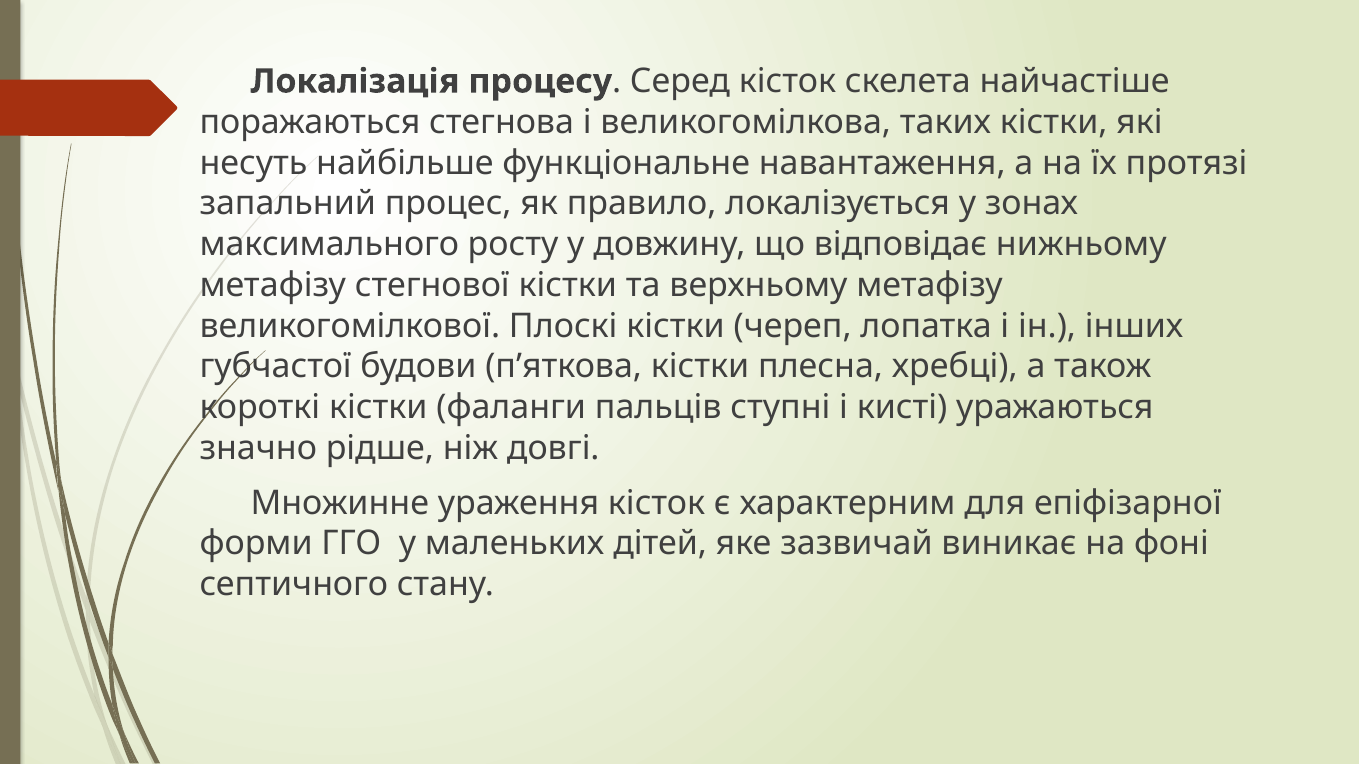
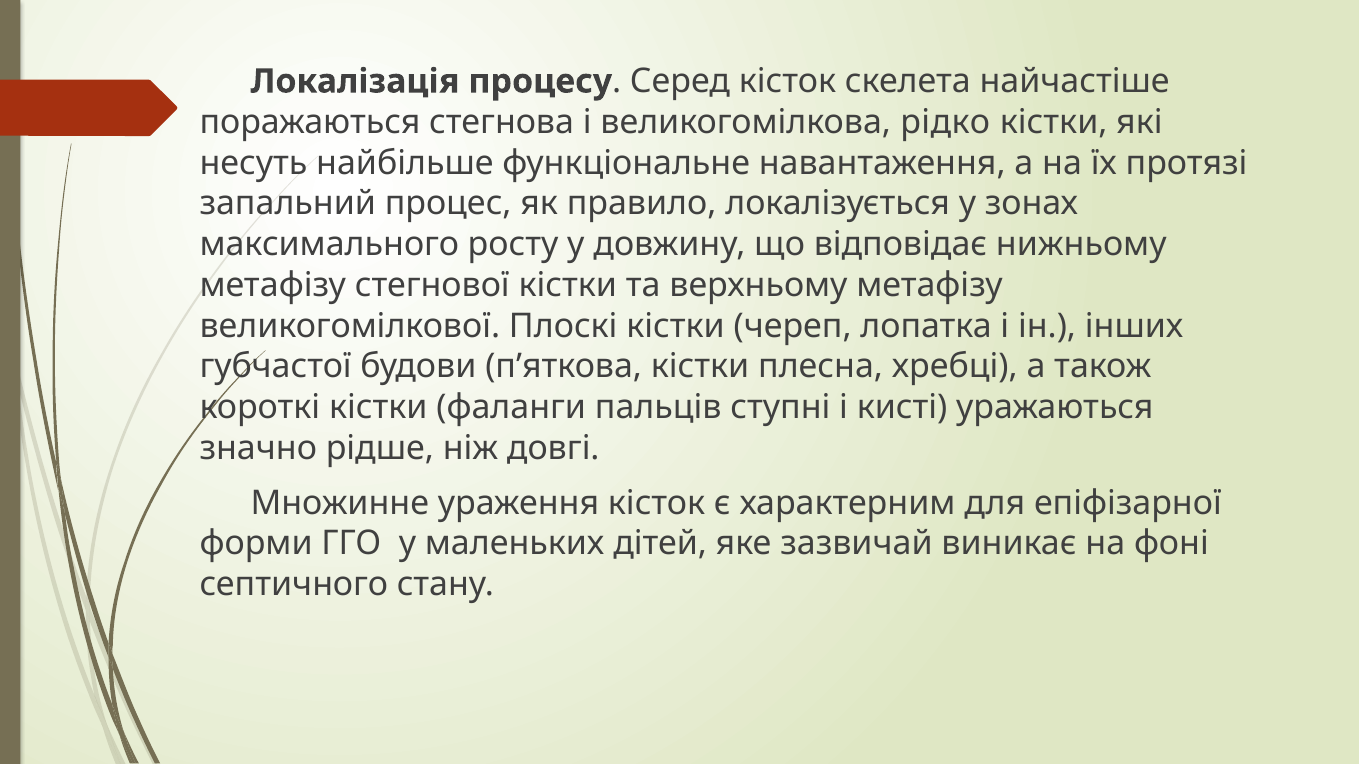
таких: таких -> рідко (945, 122)
